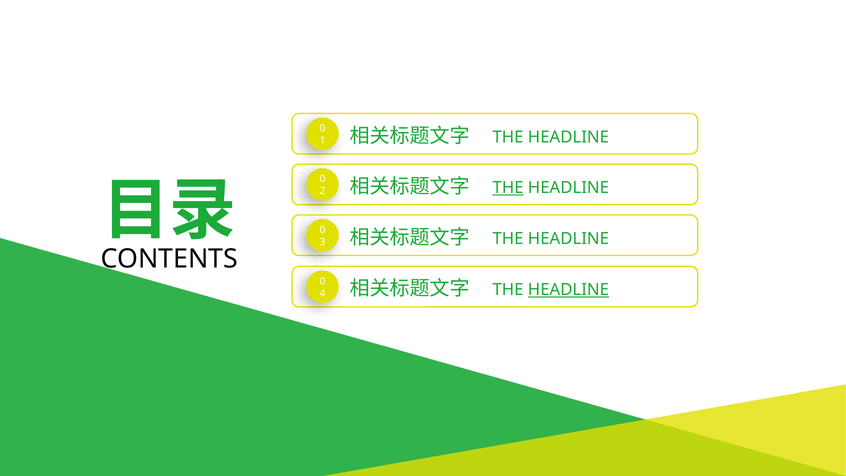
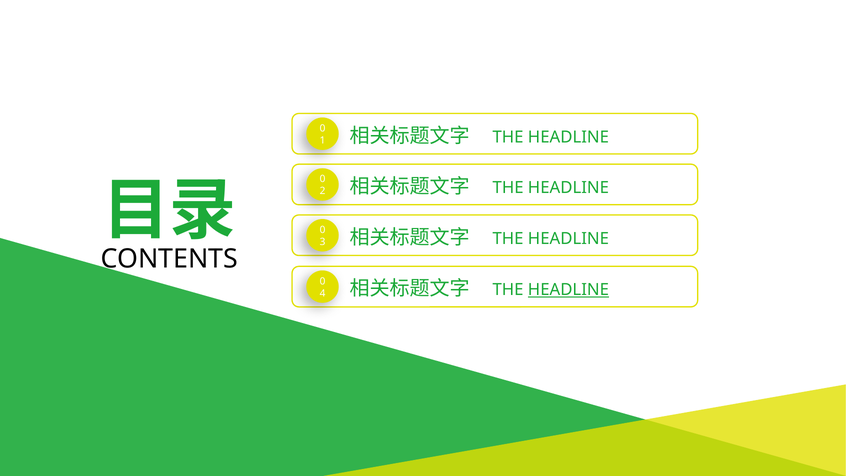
THE underline: present -> none (508, 188)
